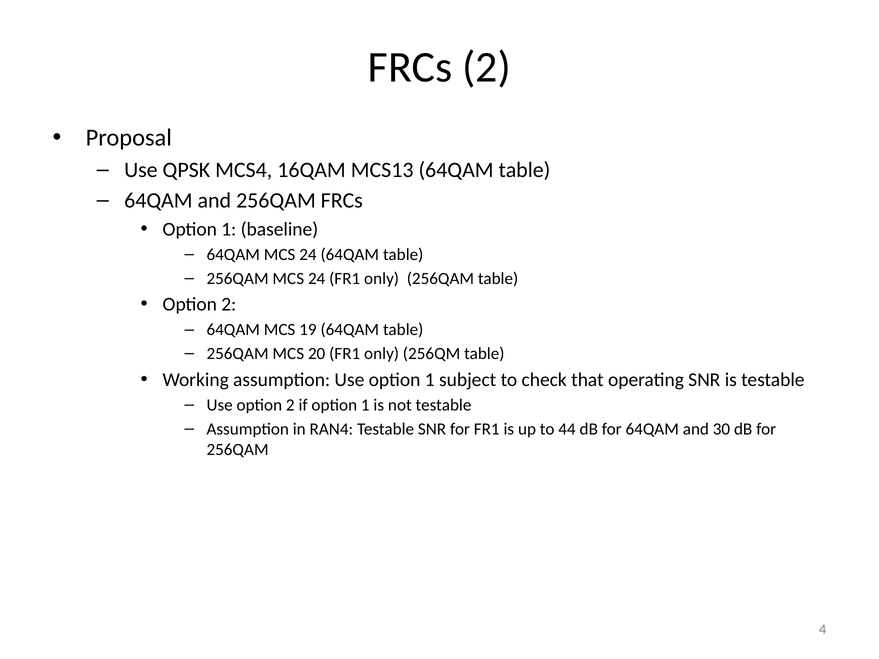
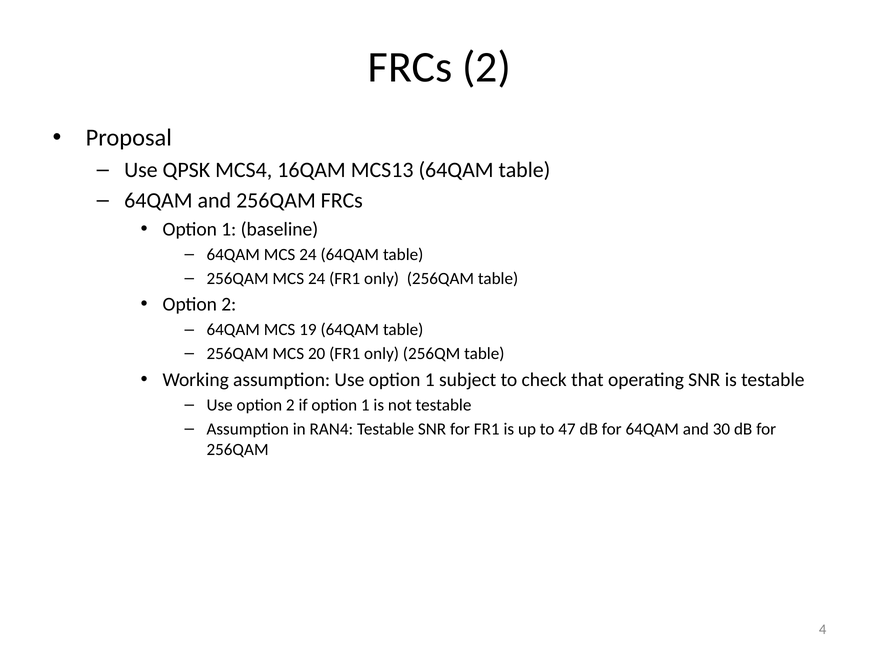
44: 44 -> 47 (567, 429)
